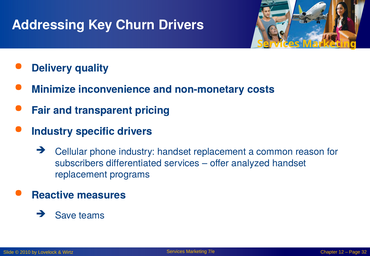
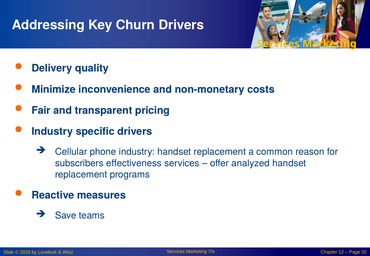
differentiated: differentiated -> effectiveness (134, 163)
